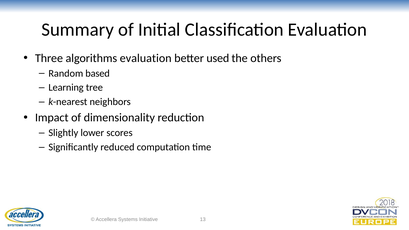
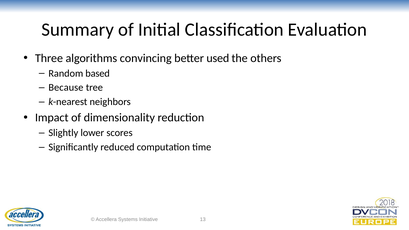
algorithms evaluation: evaluation -> convincing (146, 58)
Learning: Learning -> Because (66, 88)
